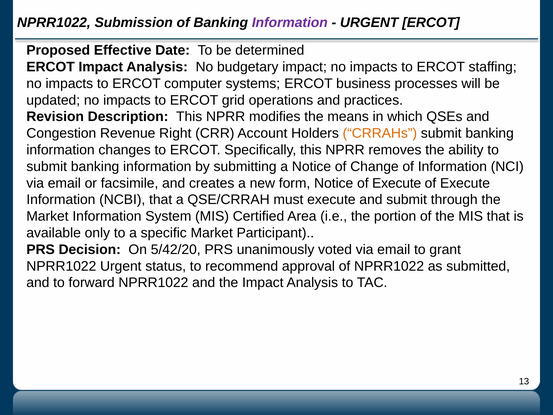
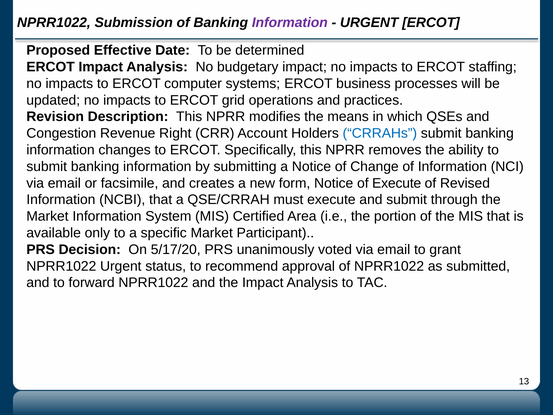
CRRAHs colour: orange -> blue (380, 133)
Execute: Execute -> Revised (465, 183)
5/42/20: 5/42/20 -> 5/17/20 (176, 249)
